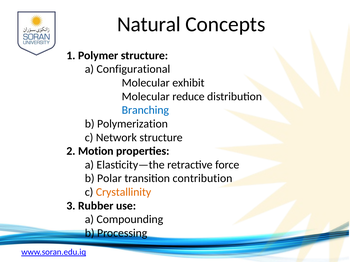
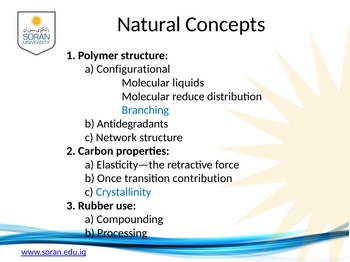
exhibit: exhibit -> liquids (188, 83)
Polymerization: Polymerization -> Antidegradants (133, 124)
Motion: Motion -> Carbon (96, 151)
Polar: Polar -> Once (109, 179)
Crystallinity colour: orange -> blue (124, 192)
